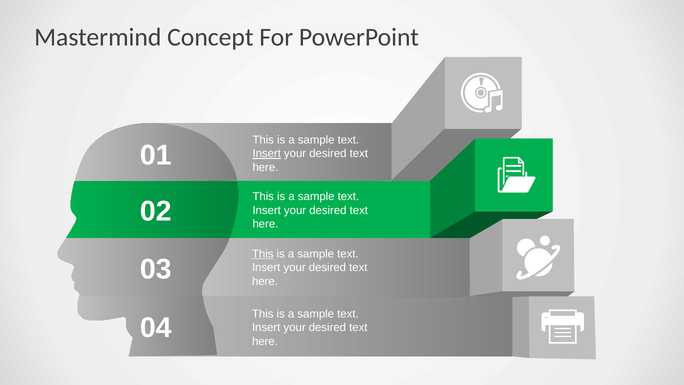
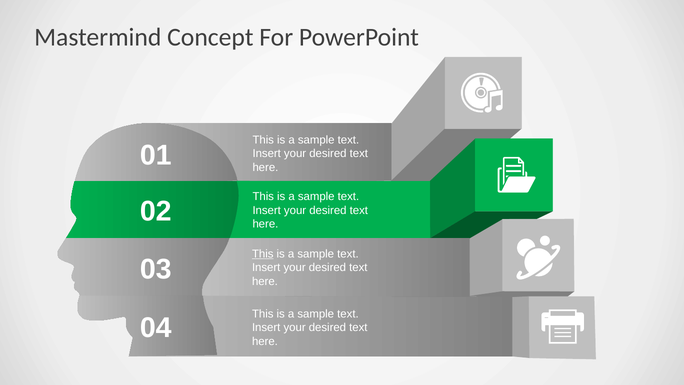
Insert underline: present -> none (267, 154)
